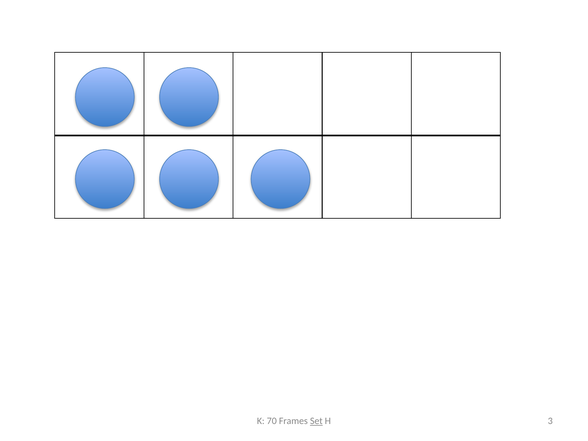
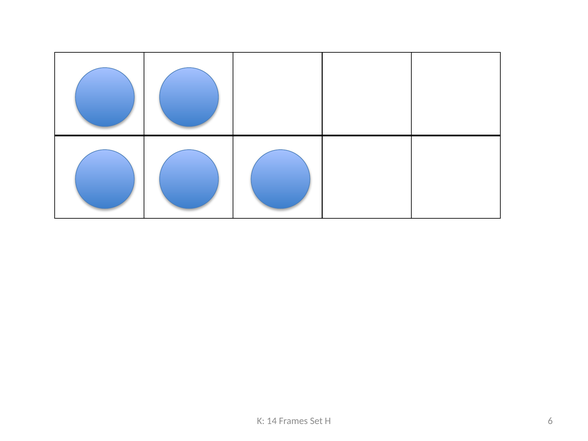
70: 70 -> 14 (272, 421)
Set underline: present -> none (316, 421)
3: 3 -> 6 (550, 421)
